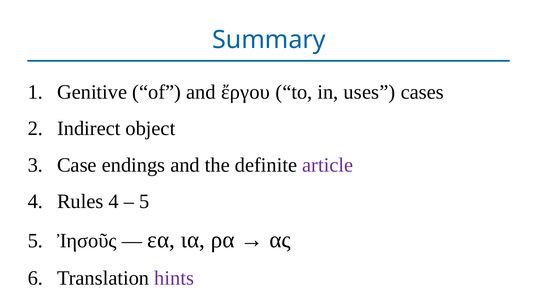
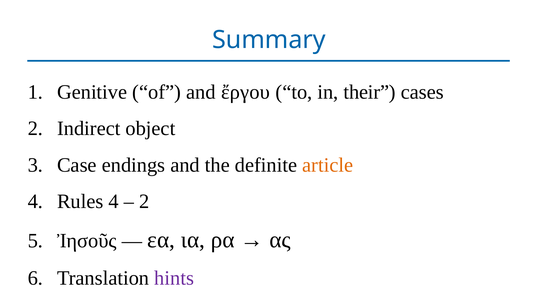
uses: uses -> their (370, 92)
article colour: purple -> orange (328, 165)
5: 5 -> 2 (144, 202)
